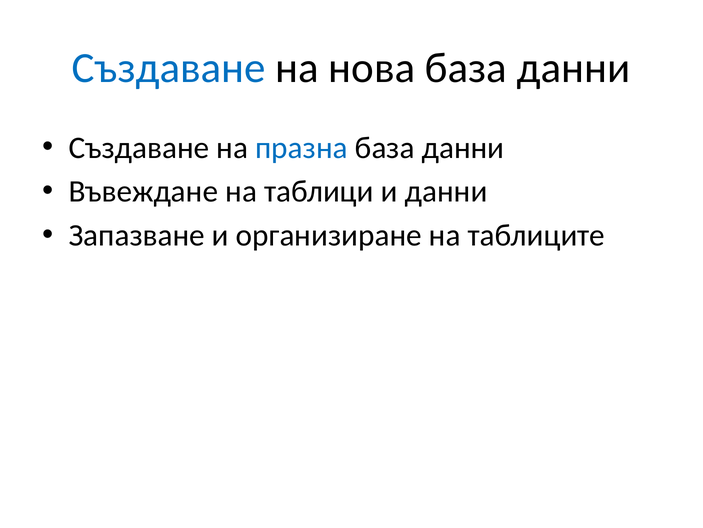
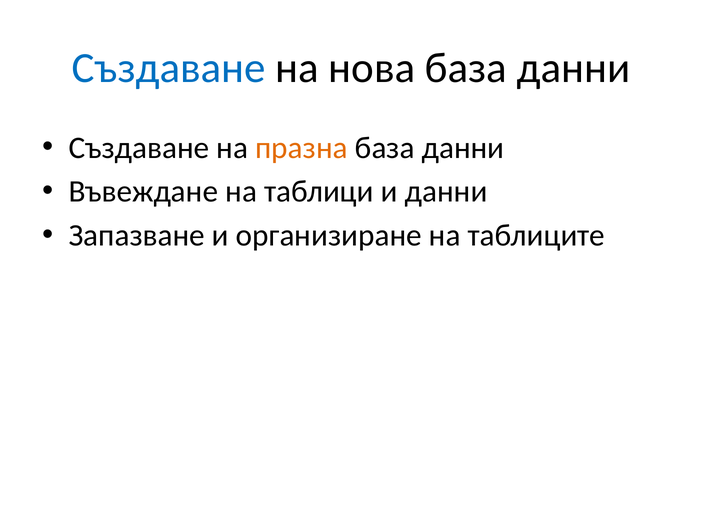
празна colour: blue -> orange (301, 147)
